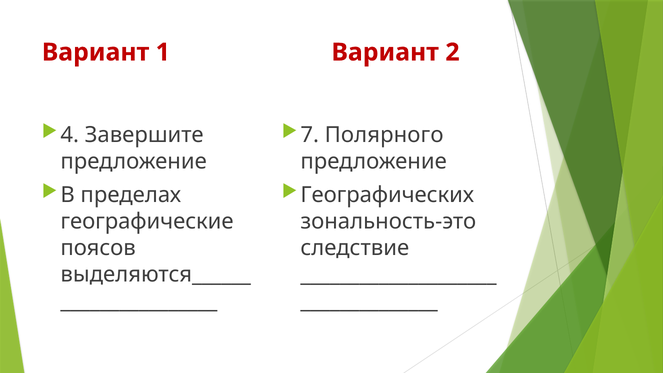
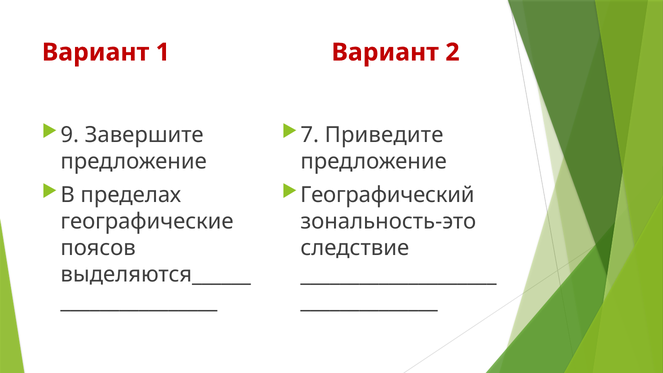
4: 4 -> 9 (70, 135)
Полярного: Полярного -> Приведите (384, 135)
Географических: Географических -> Географический (387, 195)
